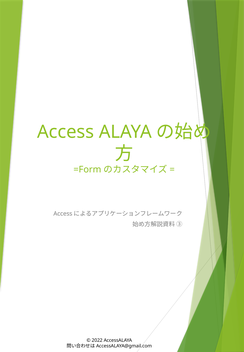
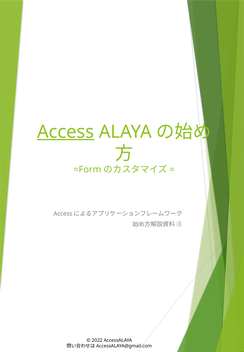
Access underline: none -> present (66, 132)
